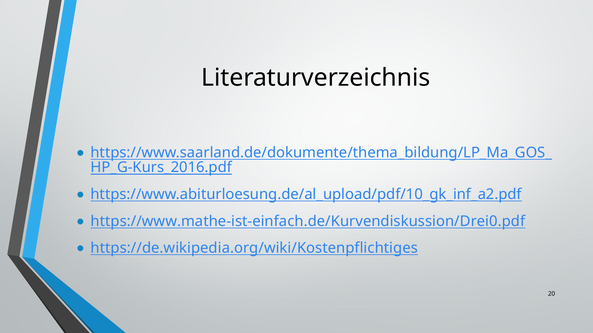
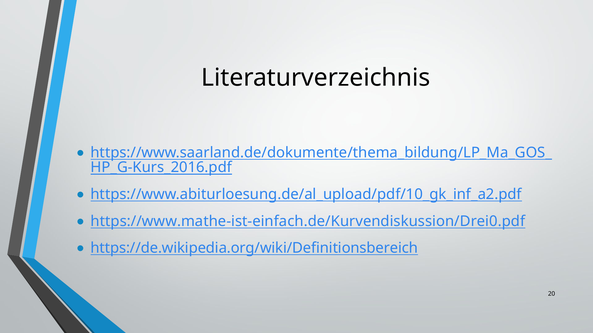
https://de.wikipedia.org/wiki/Kostenpflichtiges: https://de.wikipedia.org/wiki/Kostenpflichtiges -> https://de.wikipedia.org/wiki/Definitionsbereich (254, 248)
